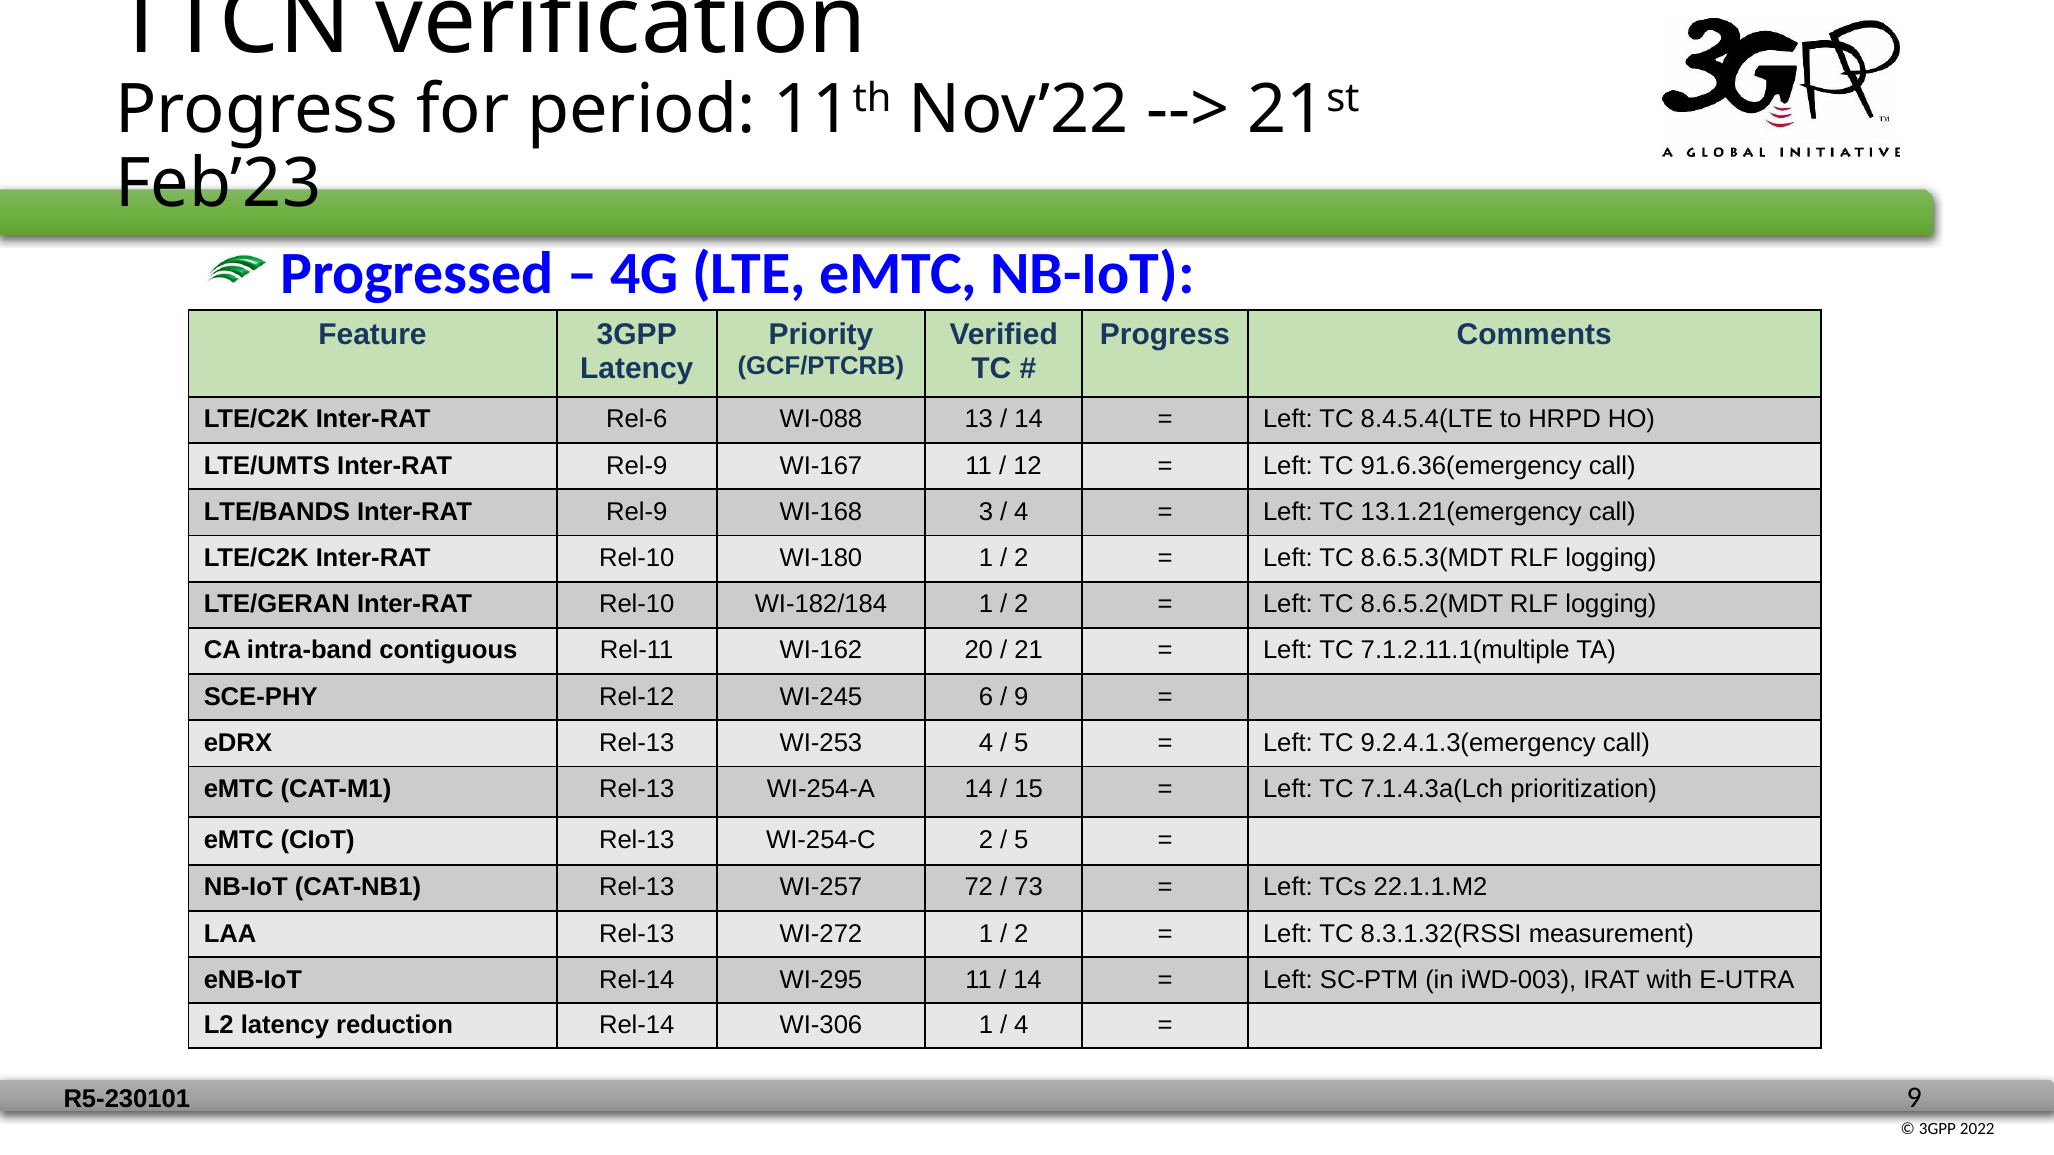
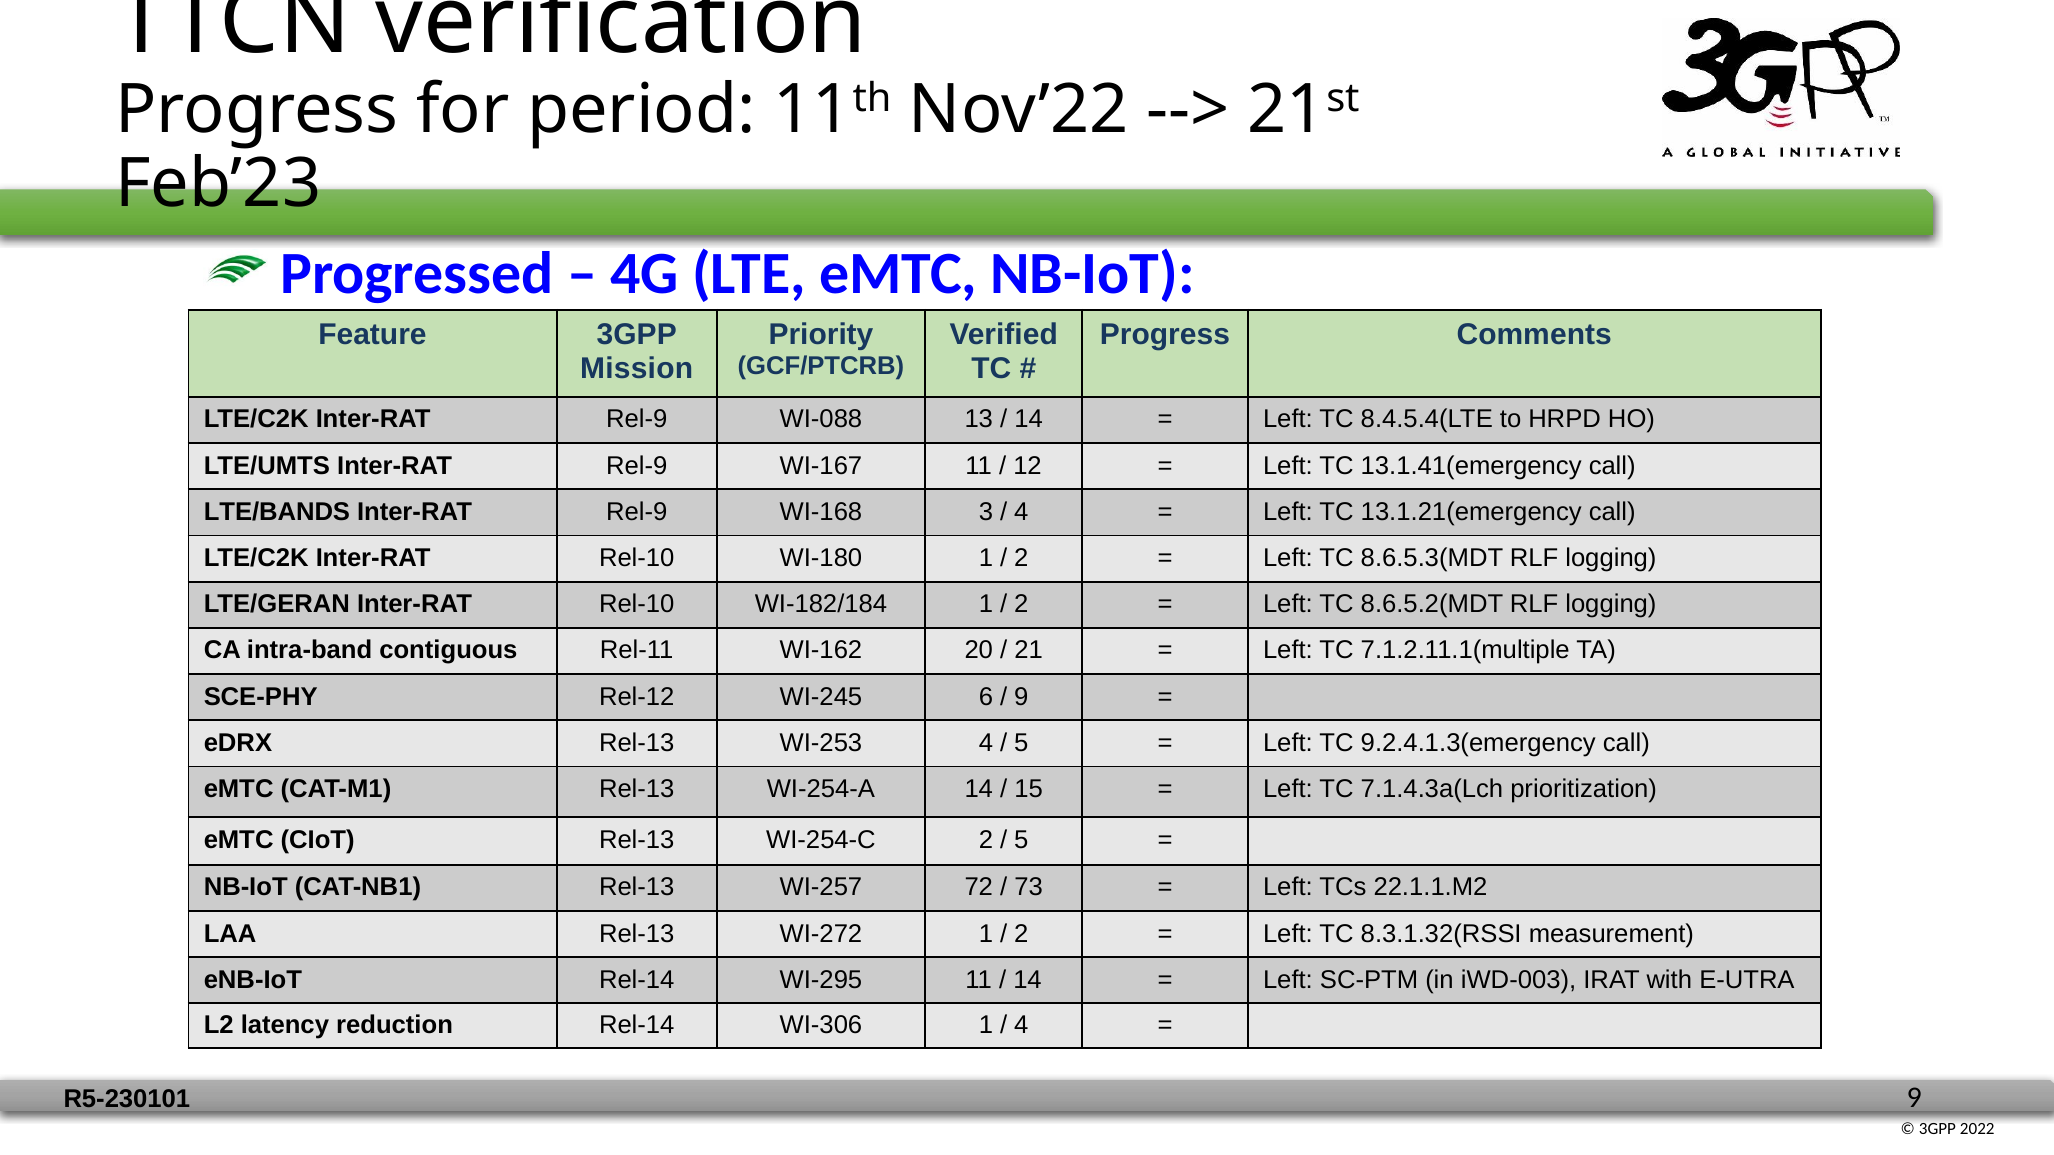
Latency: Latency -> Mission (637, 369)
LTE/C2K Inter-RAT Rel-6: Rel-6 -> Rel-9 (637, 420)
91.6.36(emergency: 91.6.36(emergency -> 13.1.41(emergency (1471, 466)
